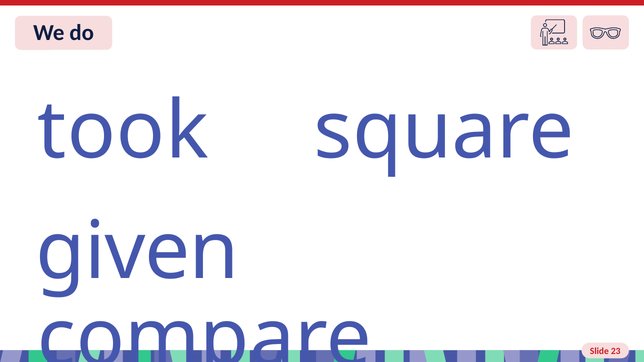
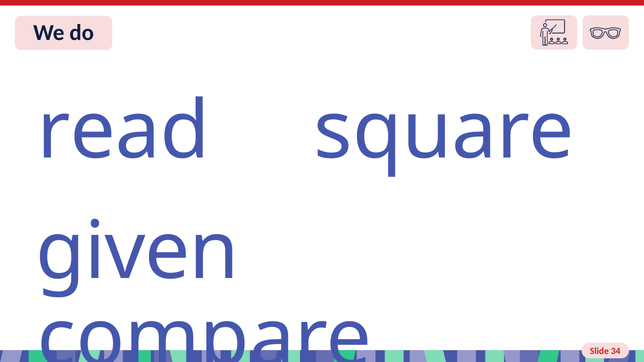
took: took -> read (124, 131)
23: 23 -> 34 (616, 351)
